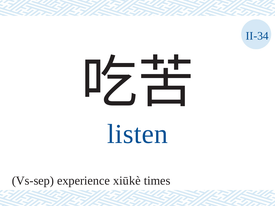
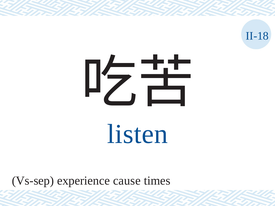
II-34: II-34 -> II-18 (257, 36)
xiūkè: xiūkè -> cause (127, 181)
